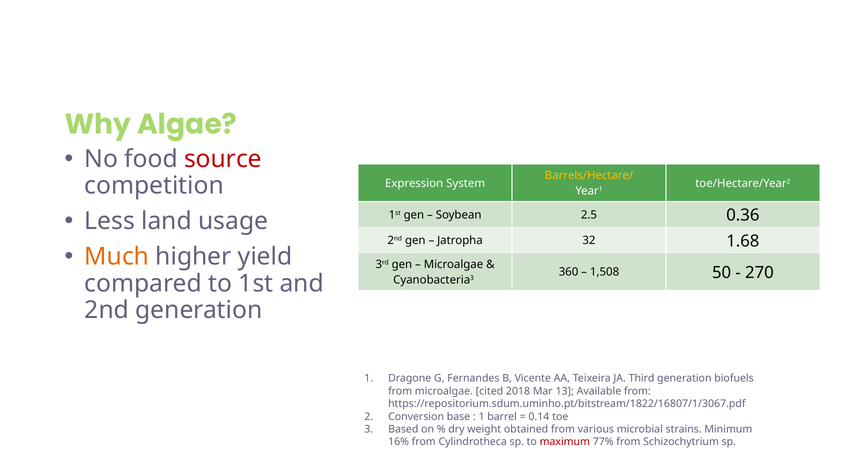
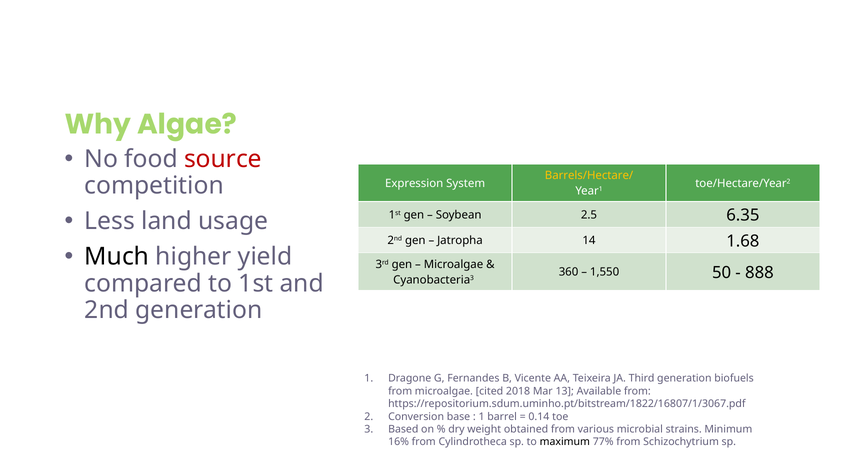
0.36: 0.36 -> 6.35 (743, 215)
32: 32 -> 14 (589, 241)
Much colour: orange -> black (117, 257)
1,508: 1,508 -> 1,550 (605, 272)
270: 270 -> 888 (759, 273)
maximum colour: red -> black (565, 442)
